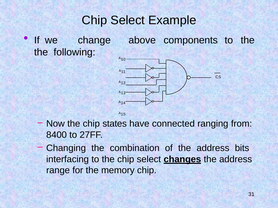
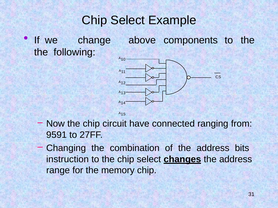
states: states -> circuit (115, 124)
8400: 8400 -> 9591 (57, 135)
interfacing: interfacing -> instruction (68, 160)
